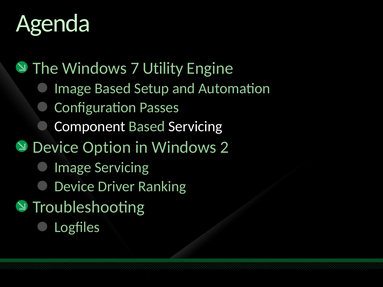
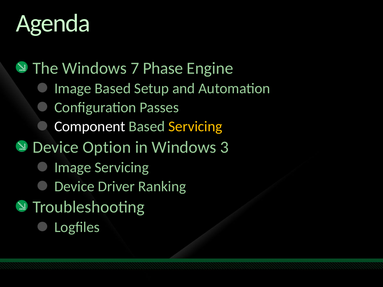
Utility: Utility -> Phase (163, 68)
Servicing colour: white -> yellow (195, 127)
2: 2 -> 3 (224, 147)
